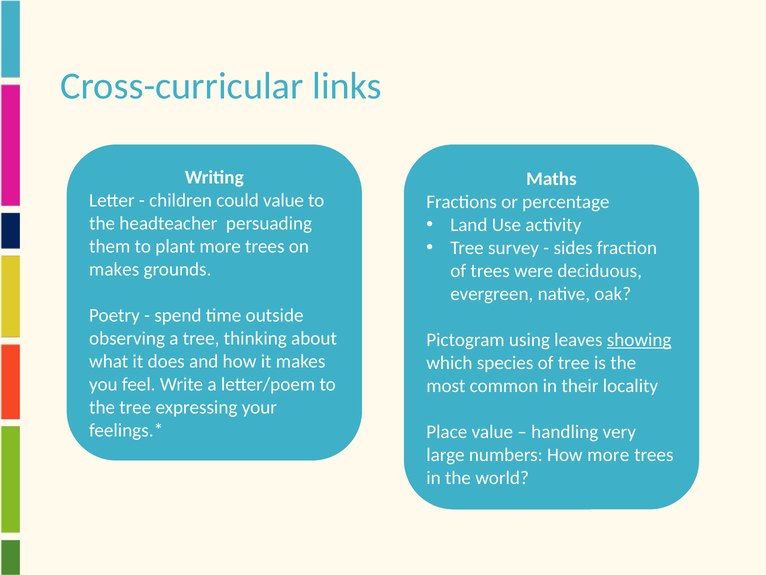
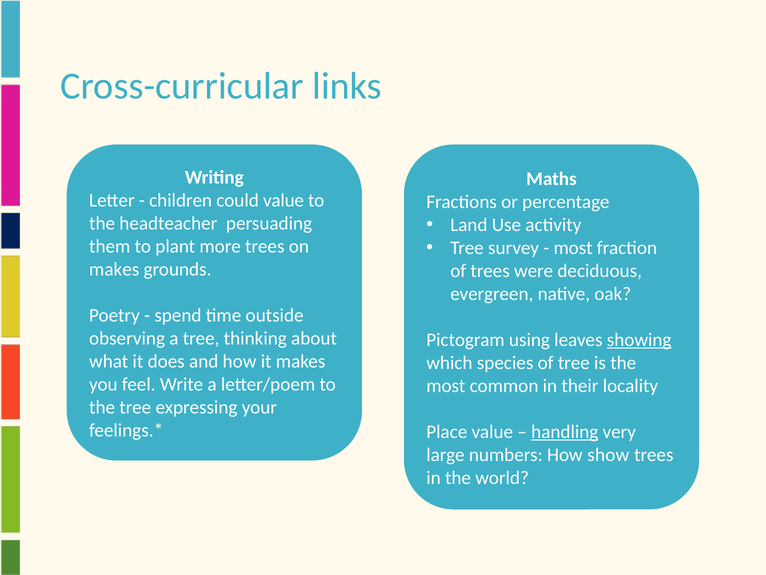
sides: sides -> most (573, 248)
handling underline: none -> present (565, 431)
How more: more -> show (608, 454)
